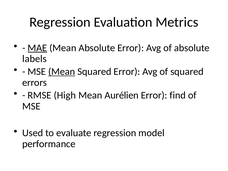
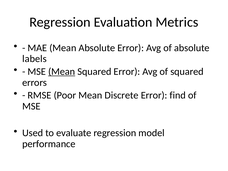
MAE underline: present -> none (37, 48)
High: High -> Poor (65, 95)
Aurélien: Aurélien -> Discrete (122, 95)
